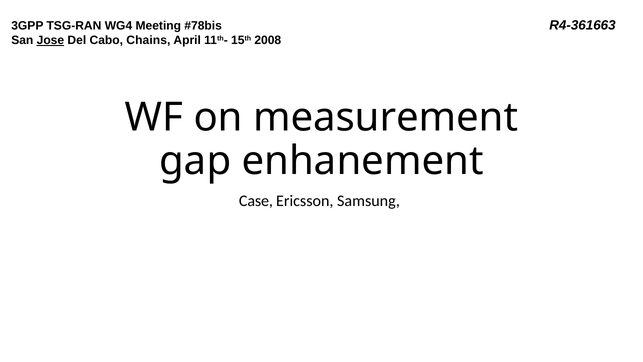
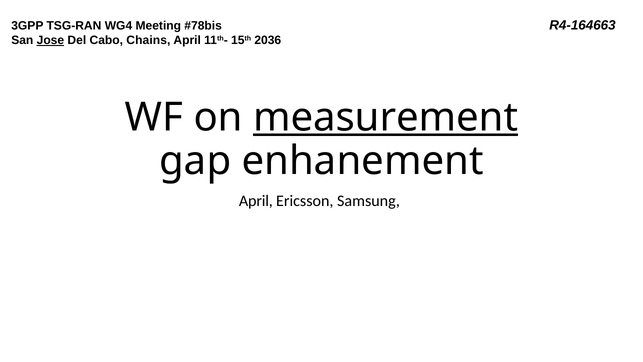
R4-361663: R4-361663 -> R4-164663 (582, 25)
2008: 2008 -> 2036 (268, 40)
measurement underline: none -> present (386, 117)
Case: Case -> April (256, 201)
